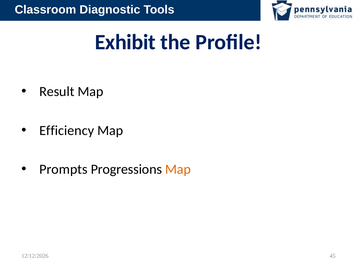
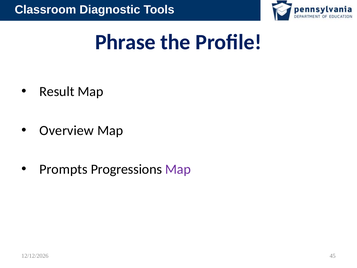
Exhibit: Exhibit -> Phrase (125, 42)
Efficiency: Efficiency -> Overview (67, 130)
Map colour: orange -> purple (178, 169)
